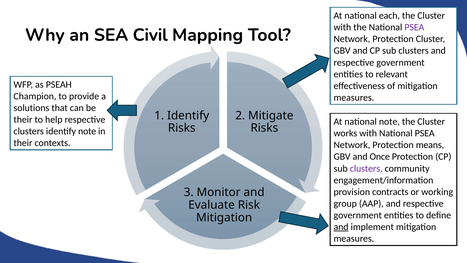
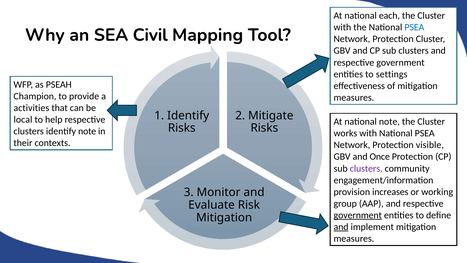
PSEA colour: purple -> blue (414, 27)
relevant: relevant -> settings (392, 74)
solutions: solutions -> activities (31, 108)
their: their -> local (23, 119)
means: means -> visible (430, 145)
contracts: contracts -> increases (390, 192)
government underline: none -> present (358, 215)
